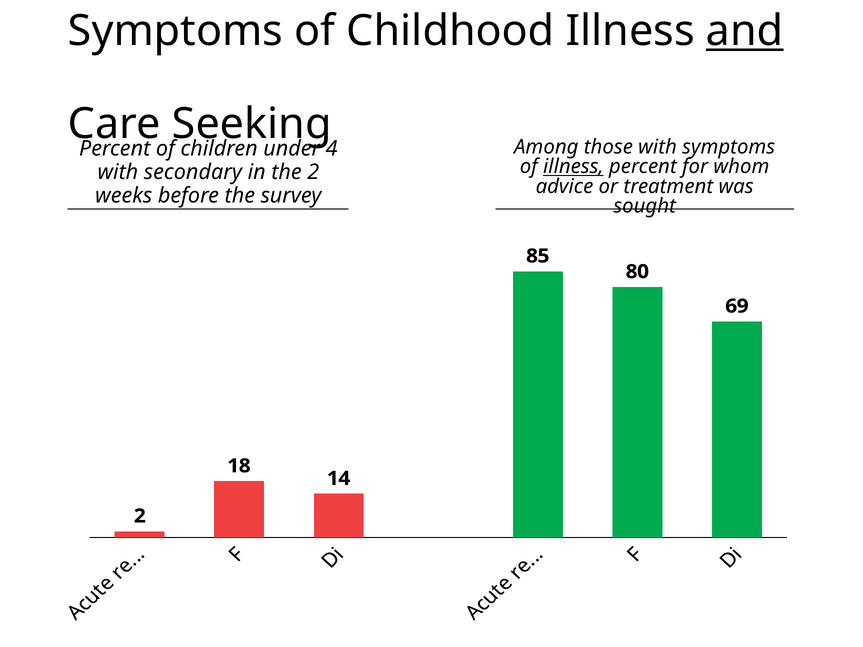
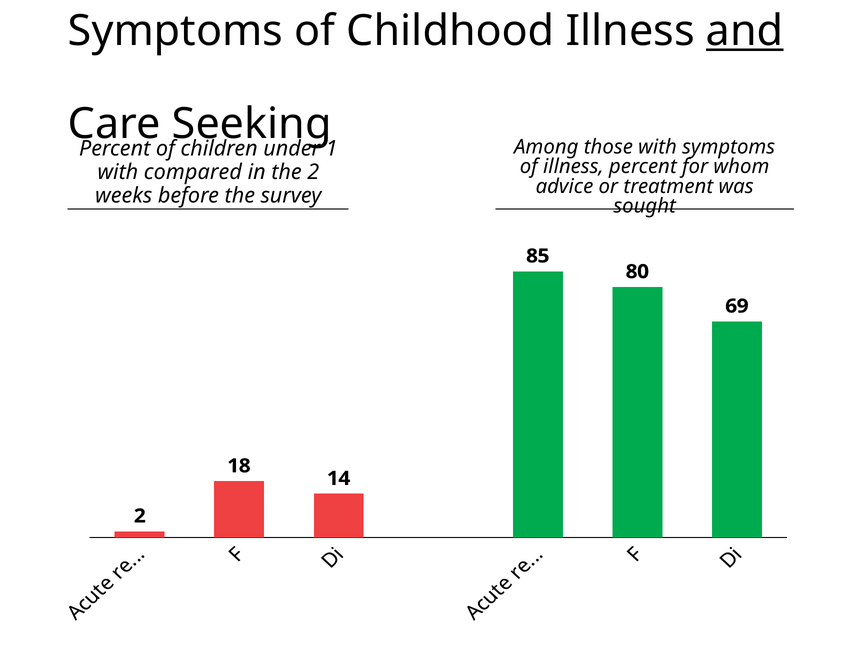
4: 4 -> 1 (332, 149)
illness underline: present -> none (573, 167)
secondary: secondary -> compared (193, 172)
